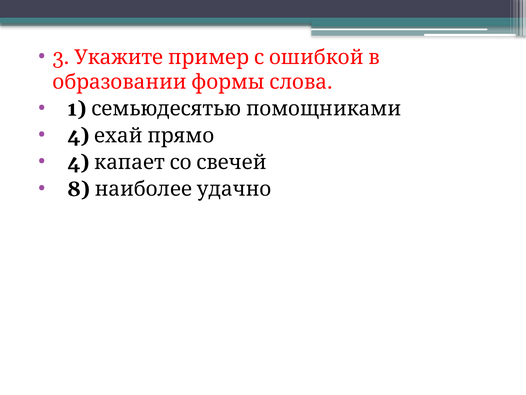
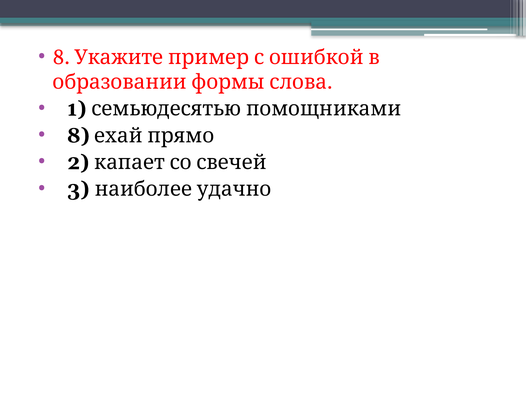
3: 3 -> 8 (61, 57)
4: 4 -> 8 (78, 135)
4: 4 -> 2 (78, 162)
8: 8 -> 3 (78, 189)
